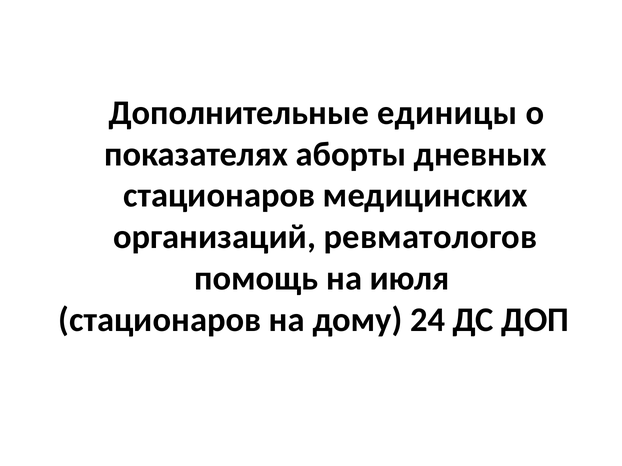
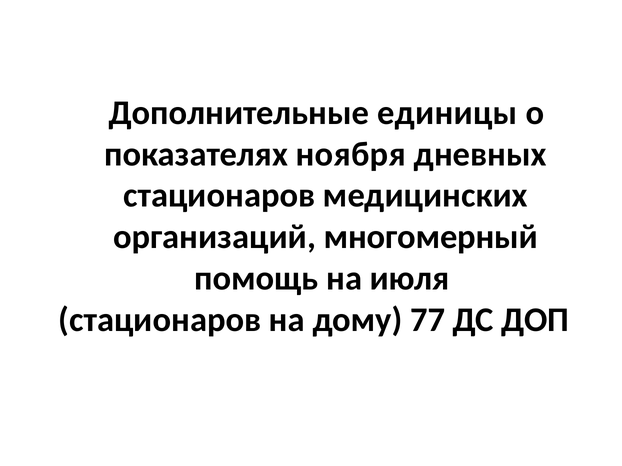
аборты: аборты -> ноября (351, 154)
ревматологов: ревматологов -> многомерный (431, 237)
24: 24 -> 77 (428, 320)
